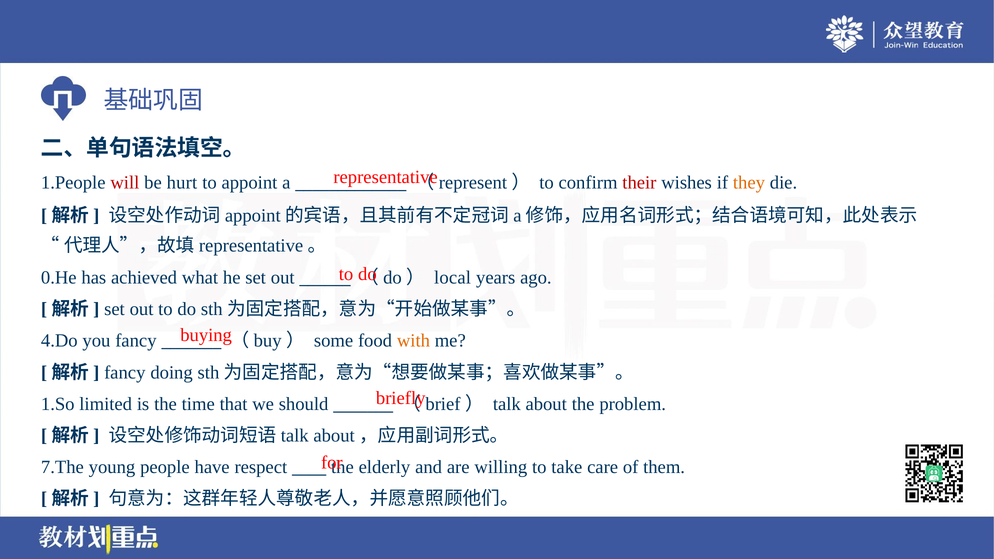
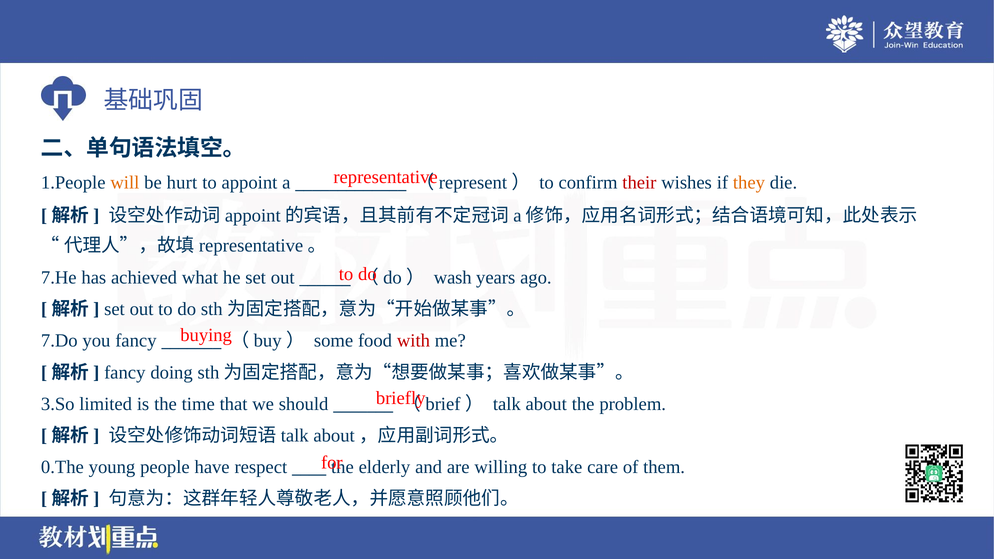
will colour: red -> orange (125, 183)
0.He: 0.He -> 7.He (59, 278)
local: local -> wash (453, 278)
4.Do: 4.Do -> 7.Do (59, 341)
with colour: orange -> red (413, 341)
1.So: 1.So -> 3.So (58, 404)
7.The: 7.The -> 0.The (62, 467)
